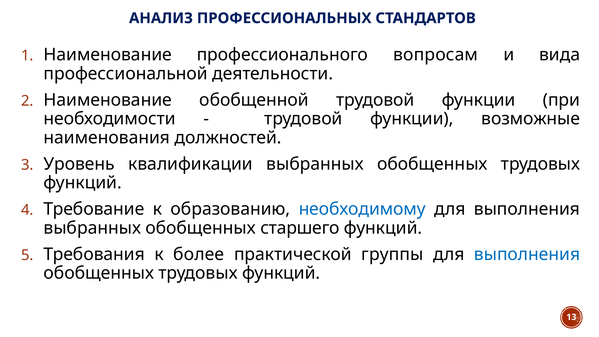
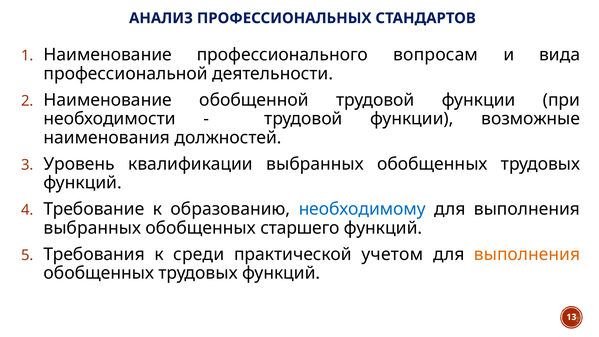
более: более -> среди (199, 254)
группы: группы -> учетом (392, 254)
выполнения colour: blue -> orange (527, 254)
